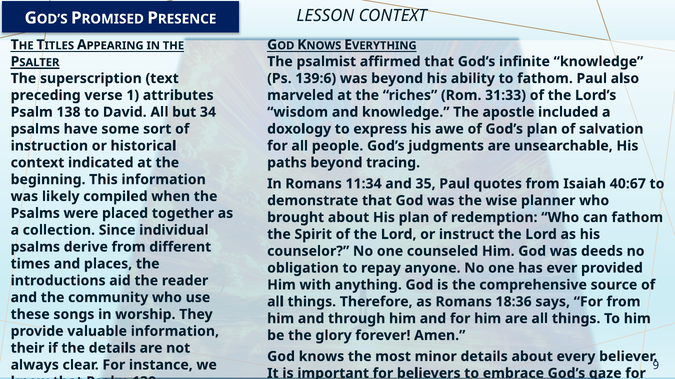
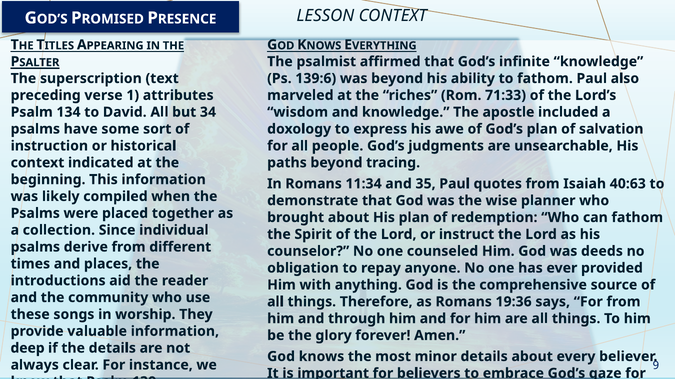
31:33: 31:33 -> 71:33 (506, 95)
138: 138 -> 134 (68, 112)
40:67: 40:67 -> 40:63 (628, 184)
18:36: 18:36 -> 19:36 (514, 302)
their: their -> deep (28, 349)
